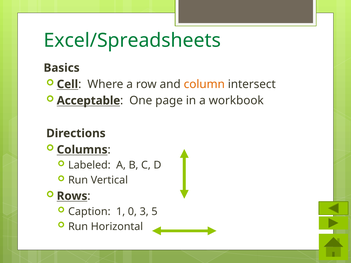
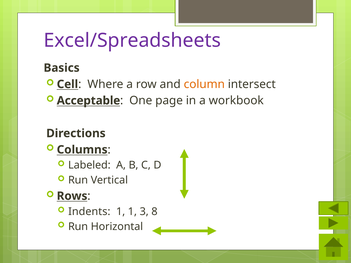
Excel/Spreadsheets colour: green -> purple (132, 41)
Caption: Caption -> Indents (89, 212)
1 0: 0 -> 1 (132, 212)
5: 5 -> 8 (154, 212)
